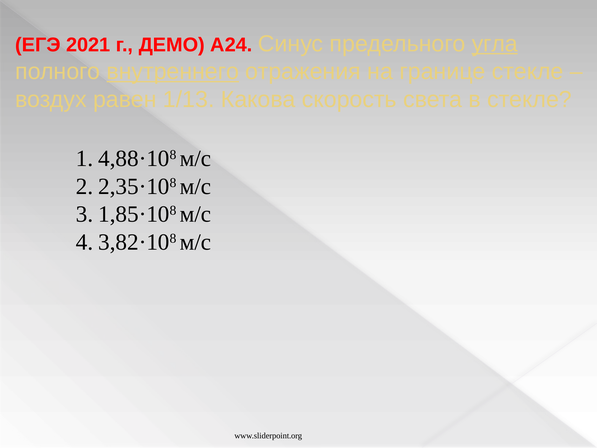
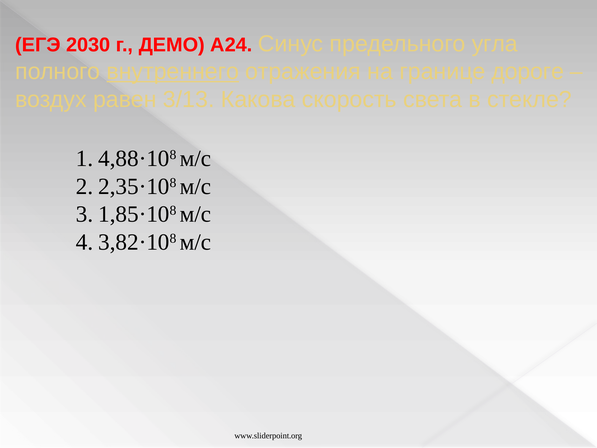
2021: 2021 -> 2030 (88, 45)
угла underline: present -> none (495, 44)
границе стекле: стекле -> дороге (528, 72)
1/13: 1/13 -> 3/13 (189, 99)
